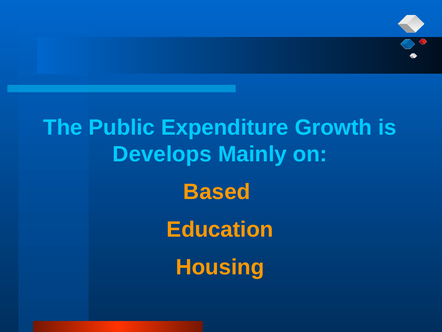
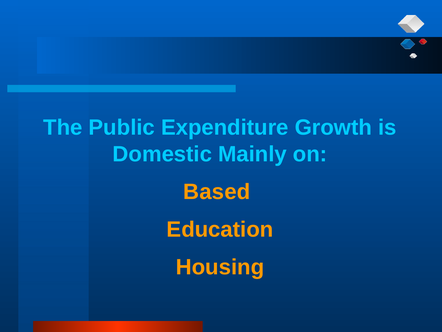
Develops: Develops -> Domestic (162, 154)
